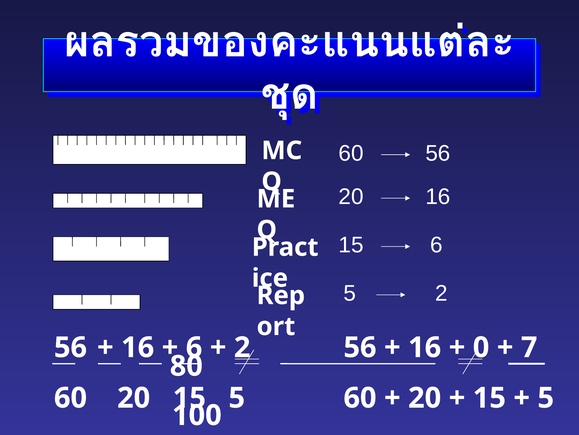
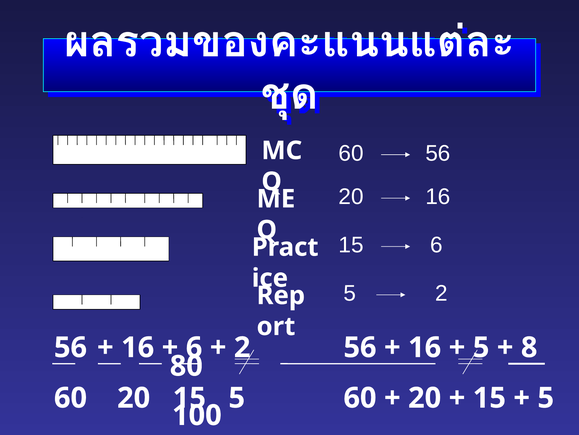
0: 0 -> 5 (481, 347)
7: 7 -> 8 (529, 347)
